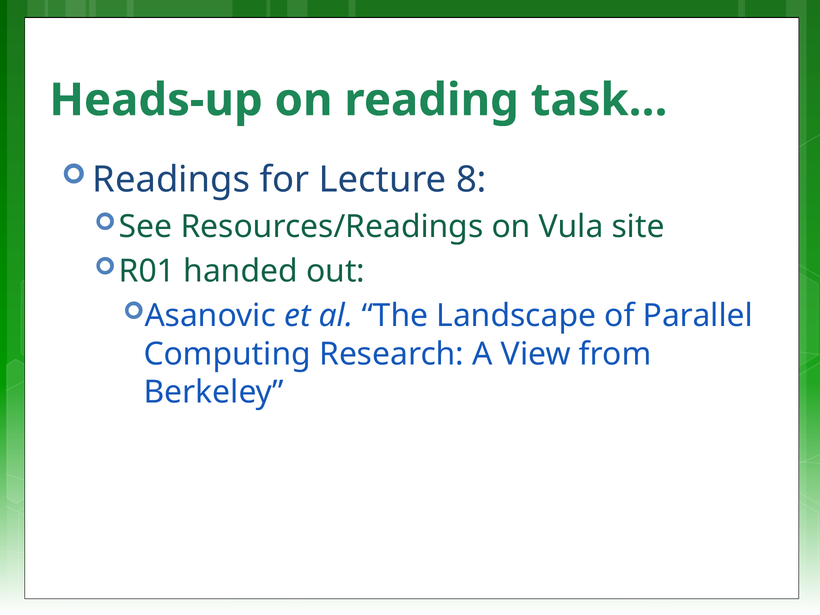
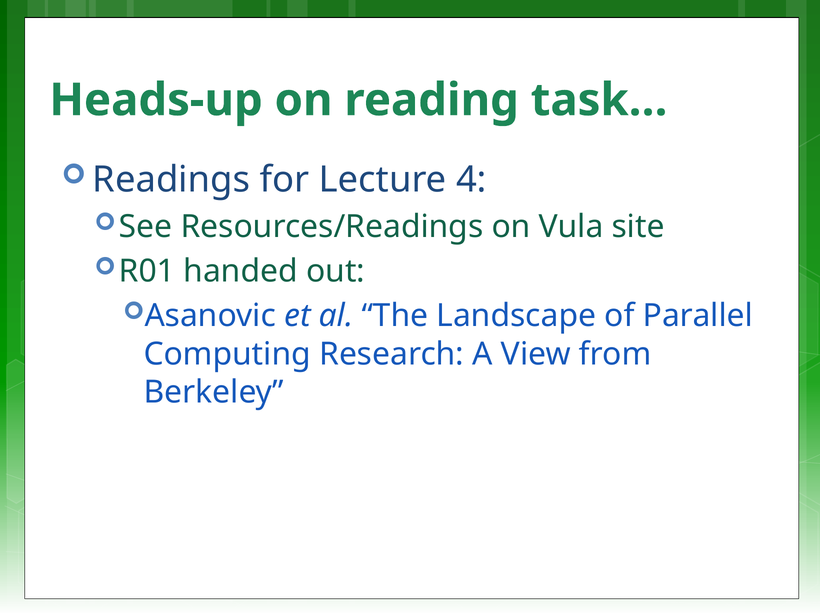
8: 8 -> 4 (471, 180)
